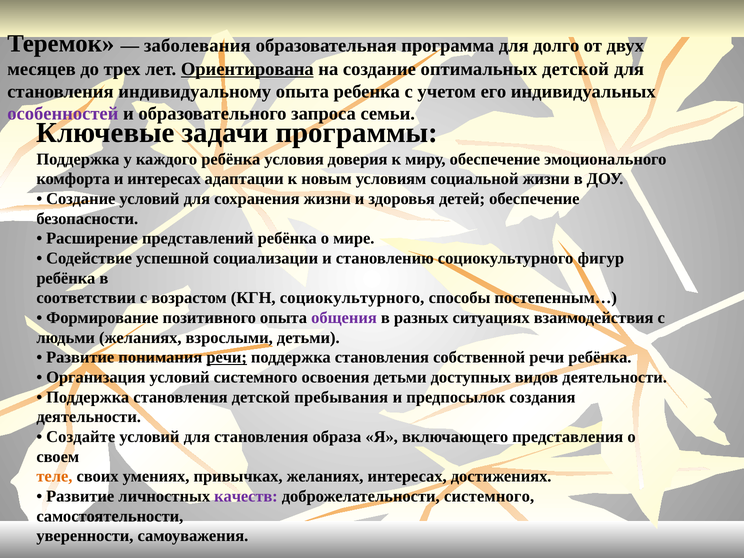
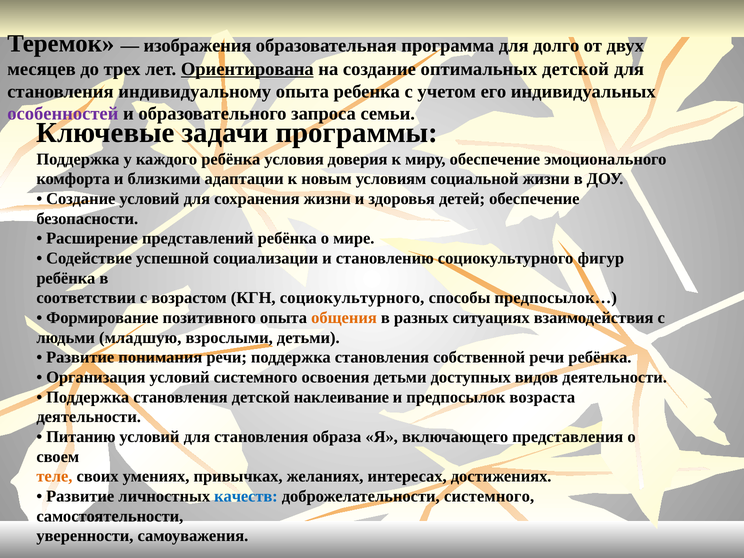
заболевания: заболевания -> изображения (197, 46)
и интересах: интересах -> близкими (164, 179)
постепенным…: постепенным… -> предпосылок… (556, 298)
общения colour: purple -> orange (344, 318)
людьми желаниях: желаниях -> младшую (140, 338)
речи underline: present -> none (227, 357)
пребывания: пребывания -> наклеивание (341, 397)
создания: создания -> возраста (542, 397)
Создайте: Создайте -> Питанию (81, 437)
качеств colour: purple -> blue (246, 496)
